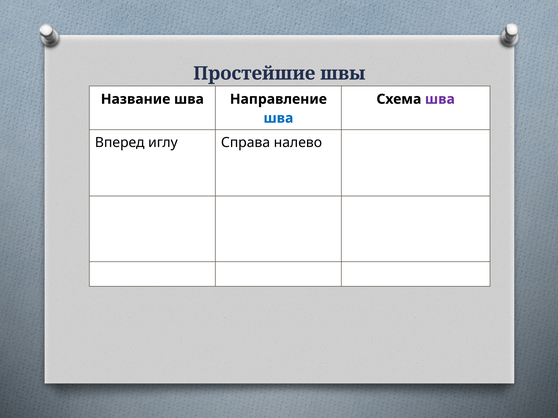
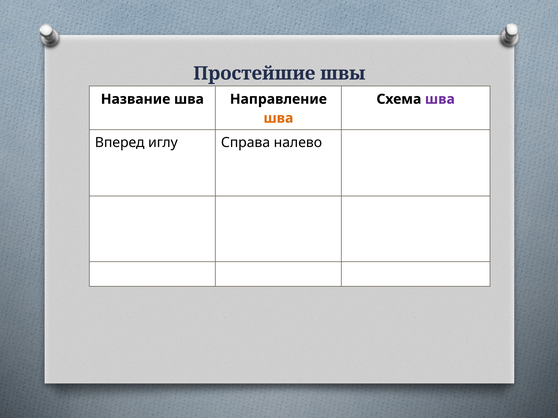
шва colour: blue -> orange (278, 118)
